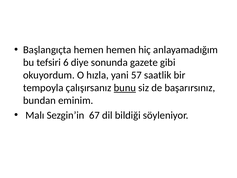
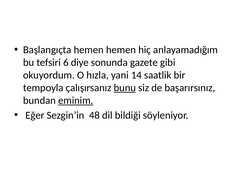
57: 57 -> 14 (136, 75)
eminim underline: none -> present (76, 100)
Malı: Malı -> Eğer (35, 115)
67: 67 -> 48 (94, 115)
